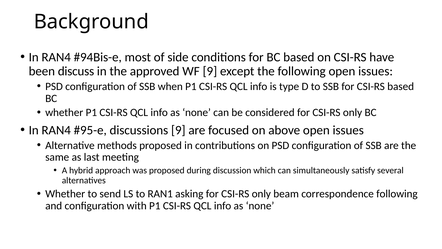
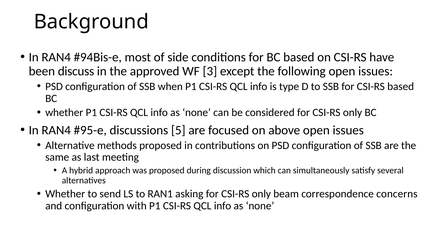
WF 9: 9 -> 3 (210, 71)
discussions 9: 9 -> 5 (178, 130)
correspondence following: following -> concerns (397, 194)
